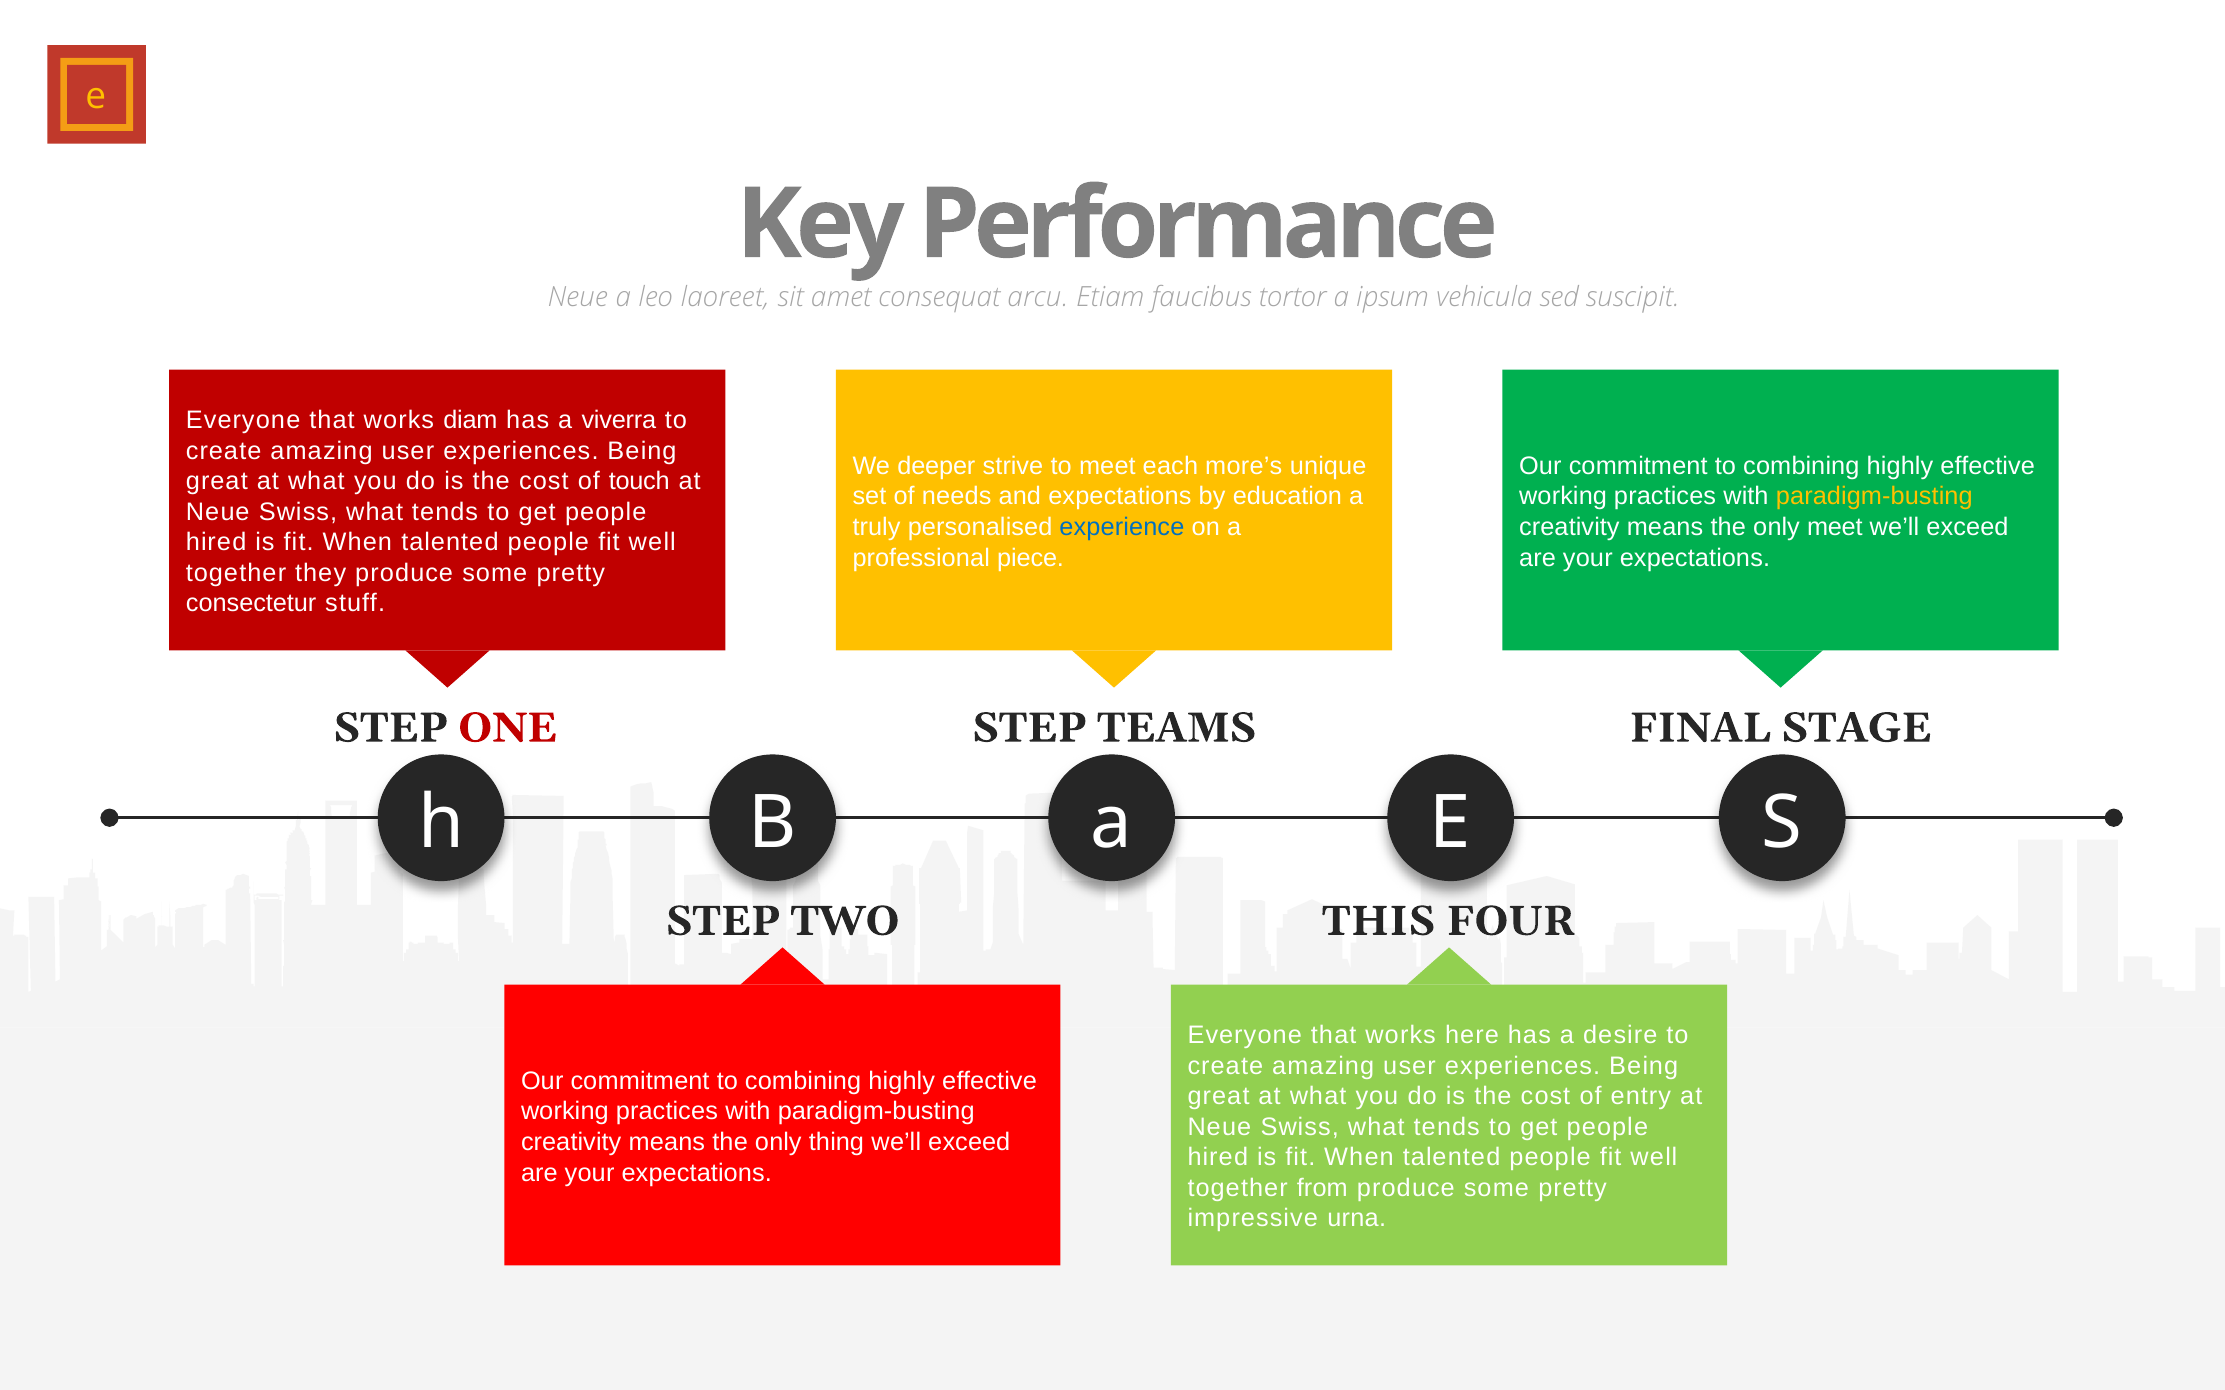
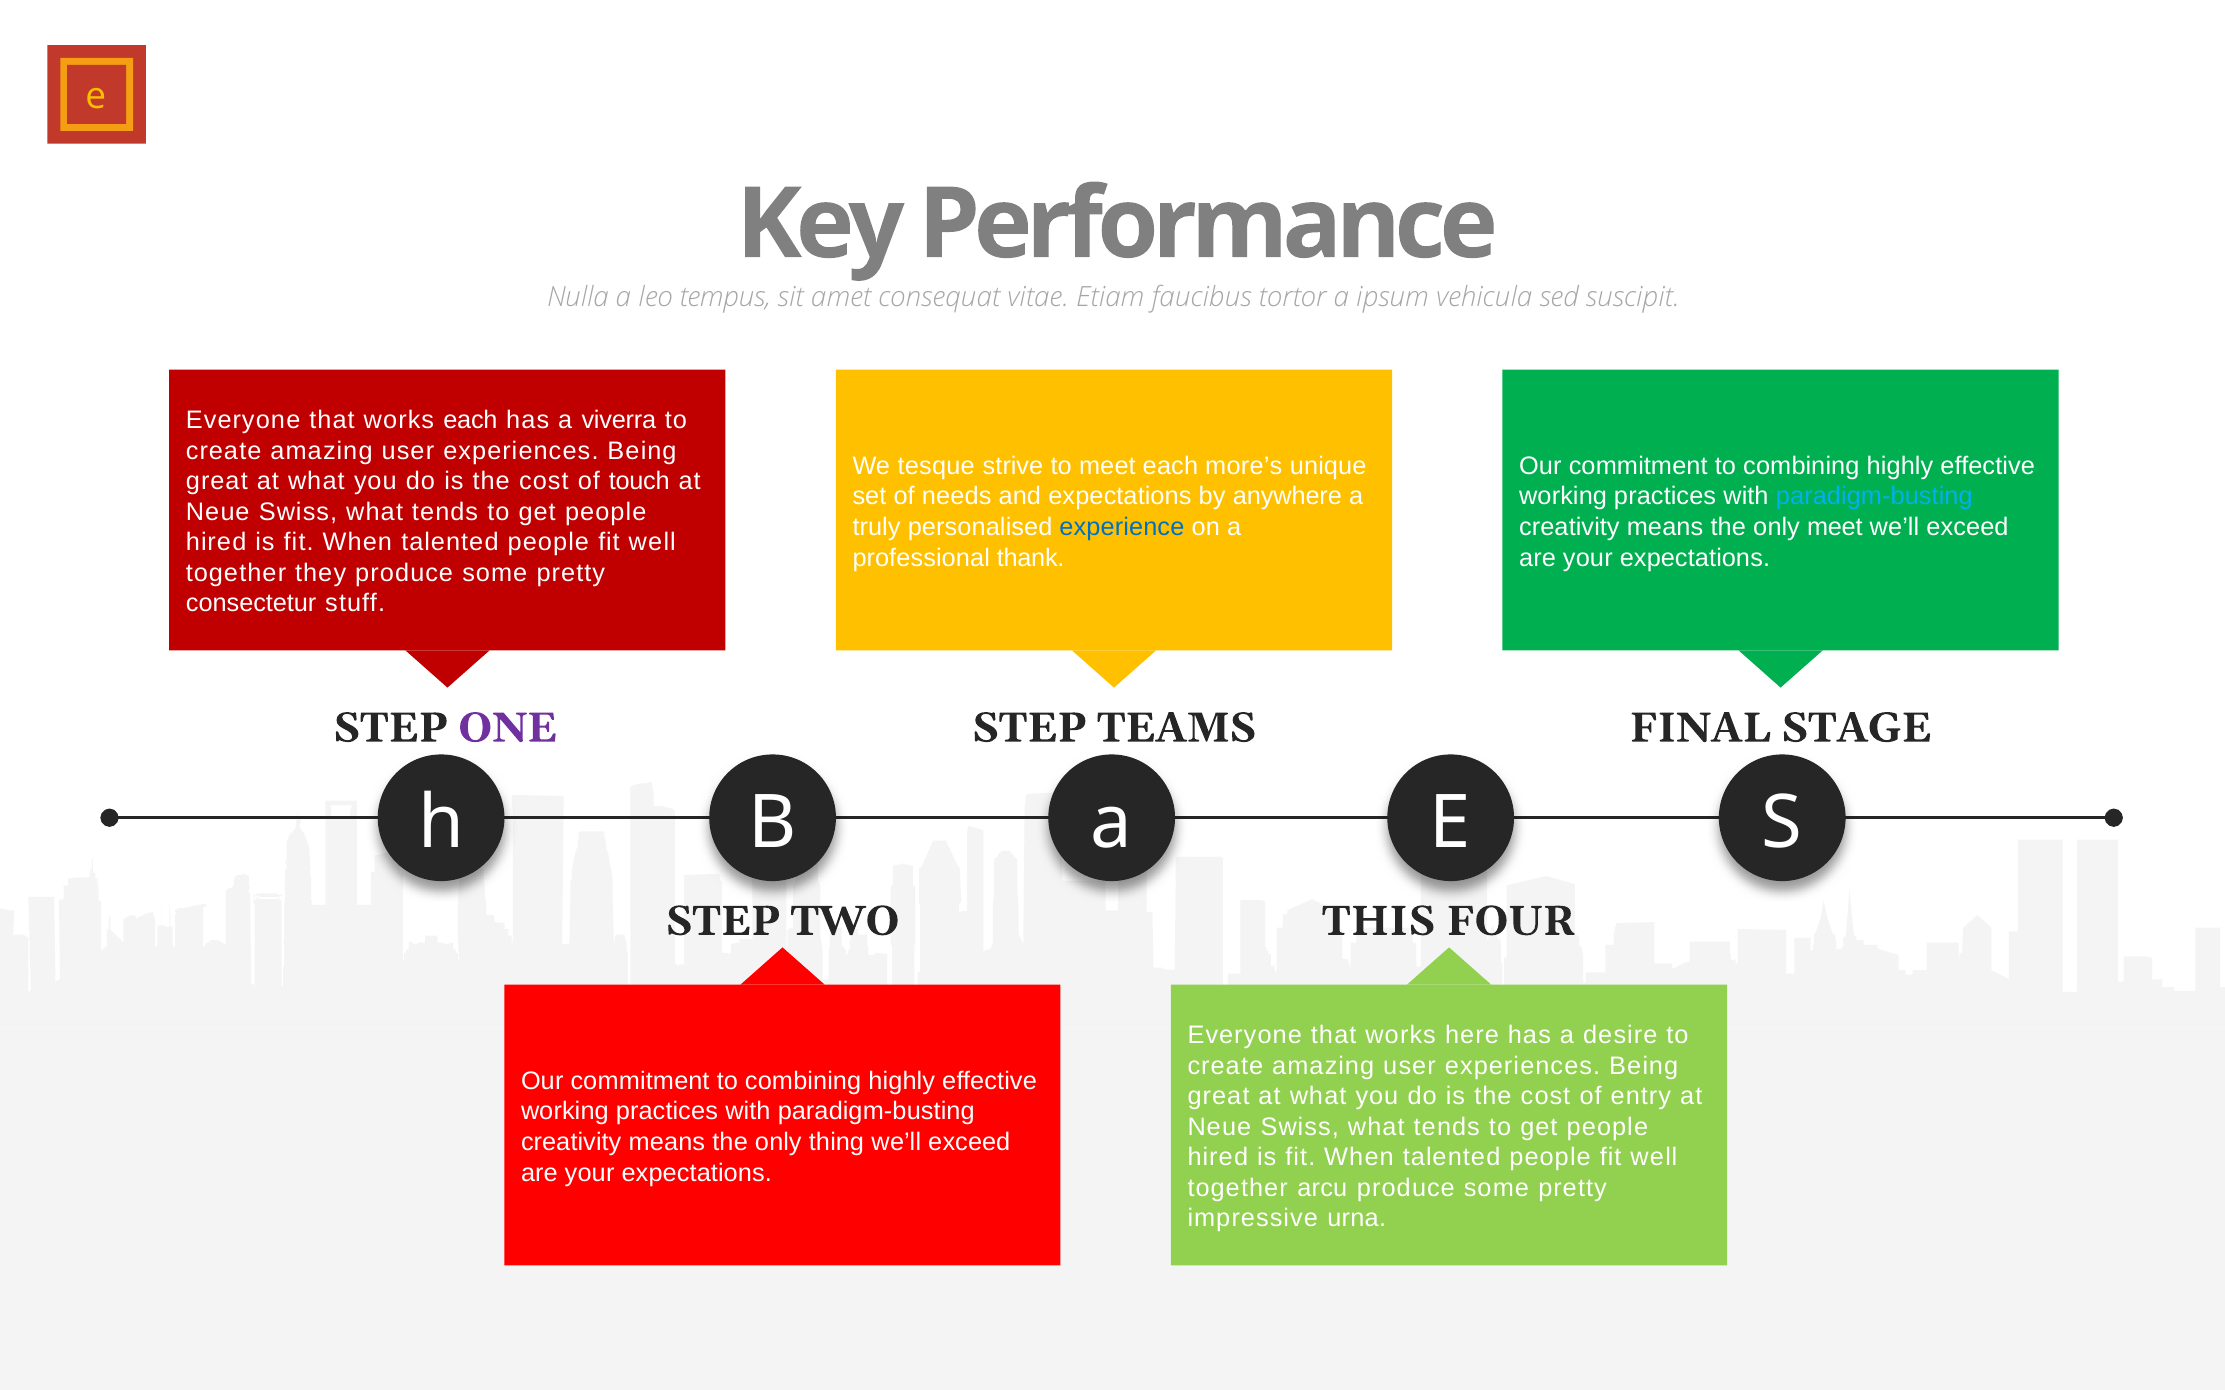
Neue: Neue -> Nulla (578, 297)
laoreet: laoreet -> tempus (725, 297)
arcu: arcu -> vitae (1038, 297)
works diam: diam -> each (470, 420)
deeper: deeper -> tesque (936, 466)
education: education -> anywhere (1287, 497)
paradigm-busting colour: yellow -> light blue (1874, 497)
piece: piece -> thank (1031, 558)
ONE colour: red -> purple (508, 728)
from: from -> arcu (1322, 1189)
